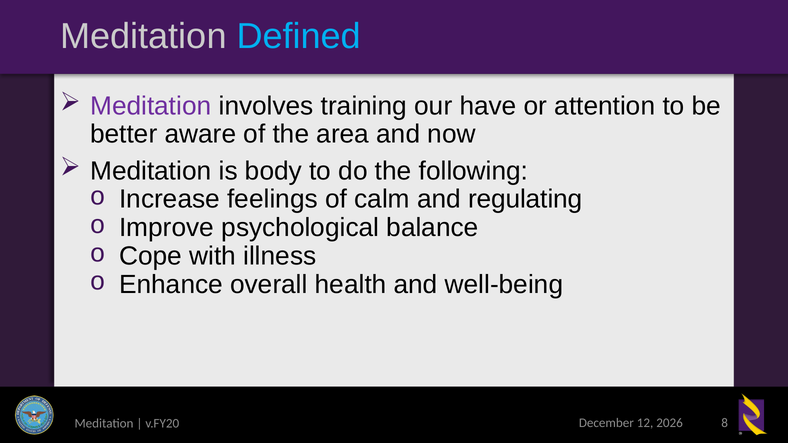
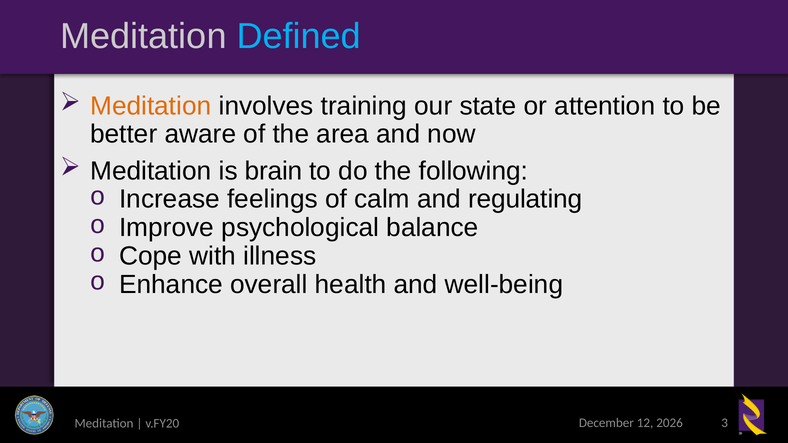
Meditation colour: purple -> orange (151, 106)
have: have -> state (488, 106)
body: body -> brain (274, 171)
8: 8 -> 3 (725, 423)
